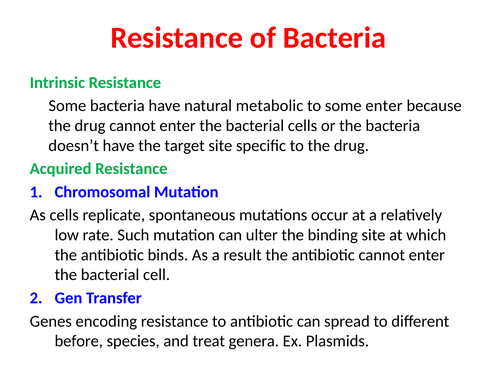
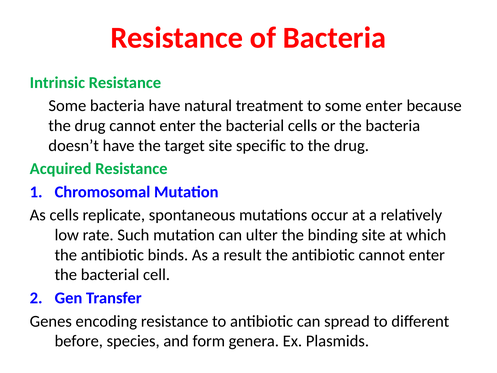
metabolic: metabolic -> treatment (270, 106)
treat: treat -> form (209, 341)
